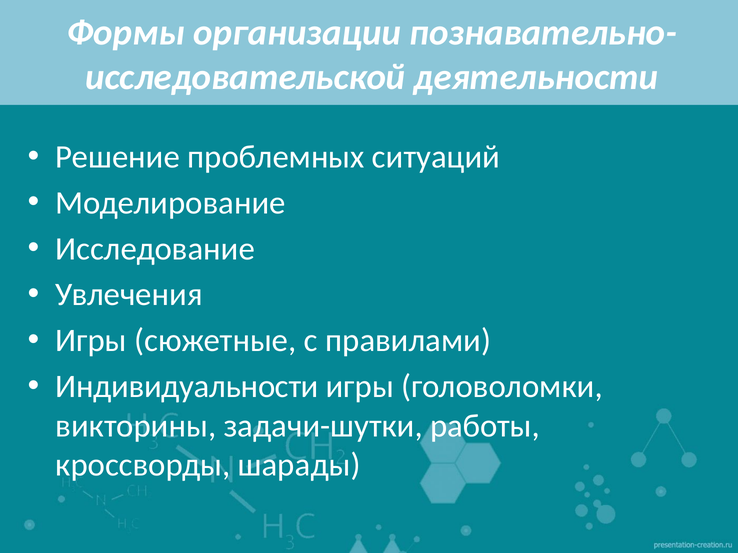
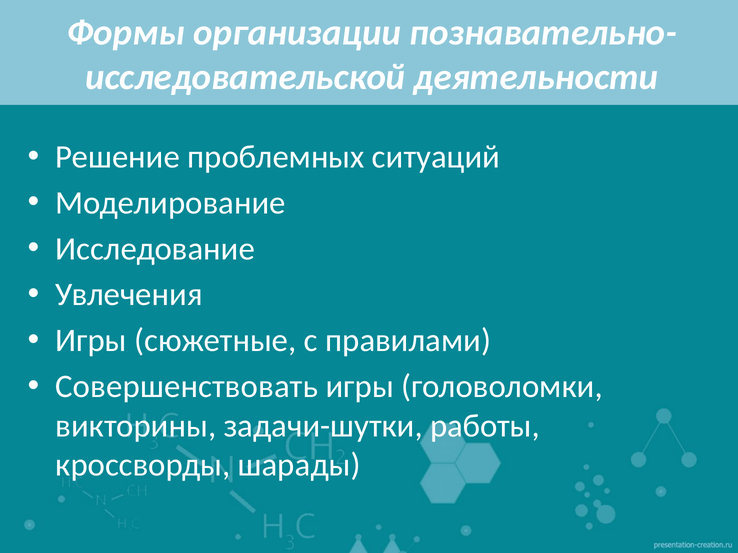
Индивидуальности: Индивидуальности -> Совершенствовать (187, 387)
